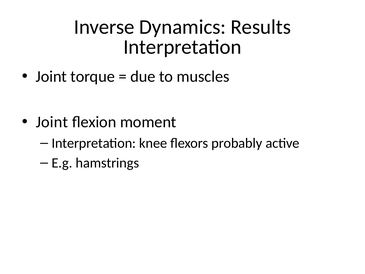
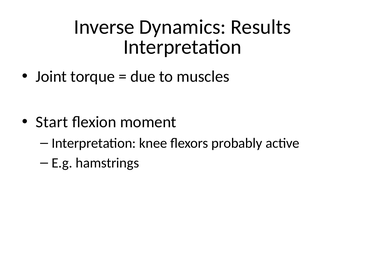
Joint: Joint -> Start (52, 122)
